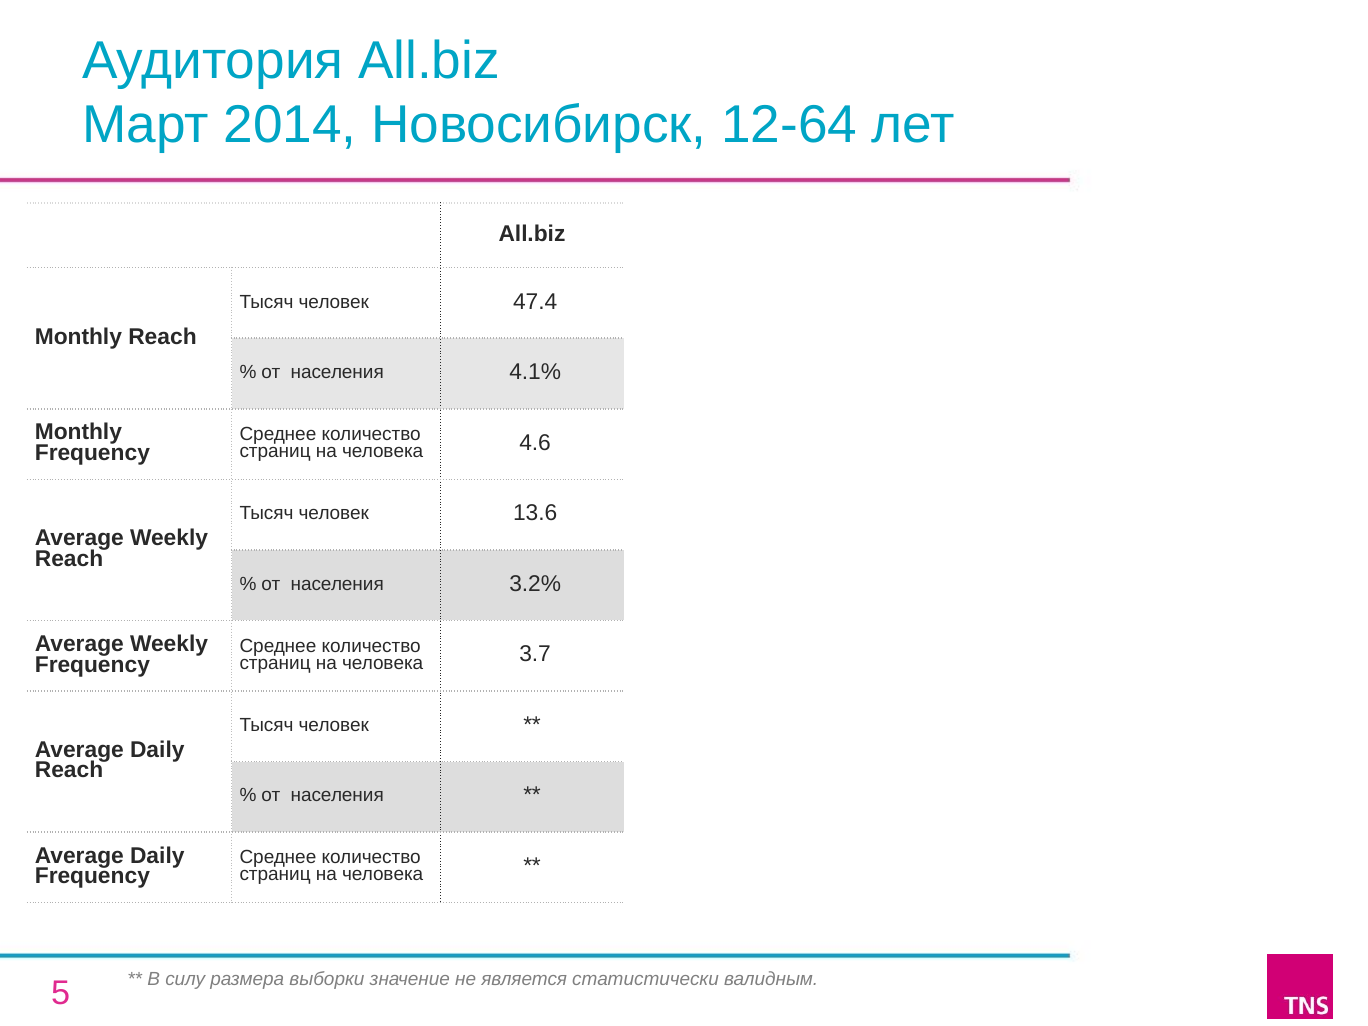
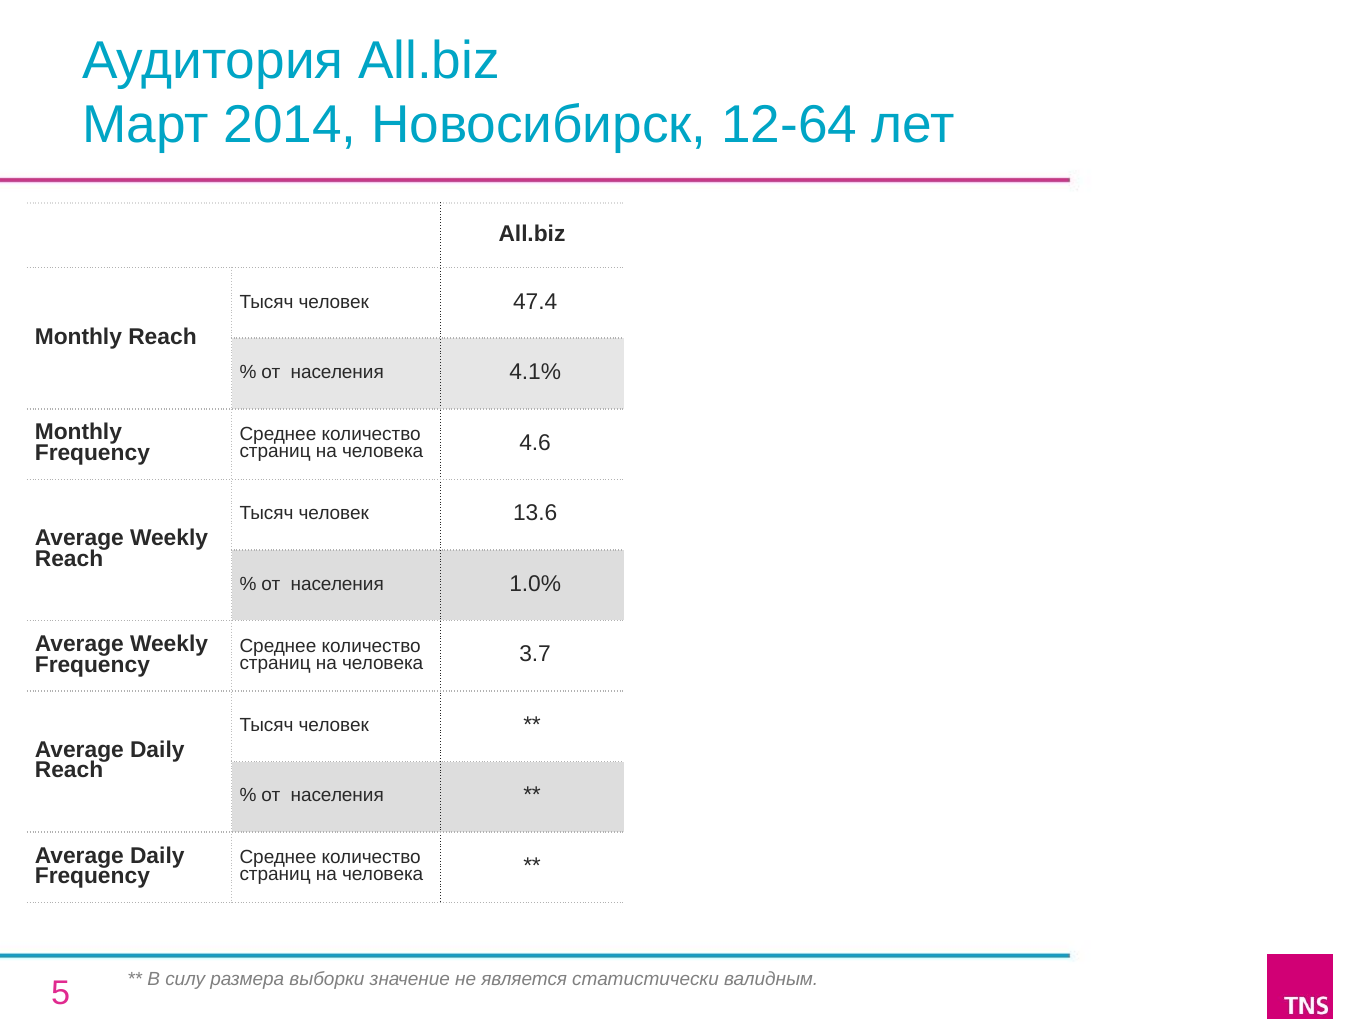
3.2%: 3.2% -> 1.0% (535, 584)
